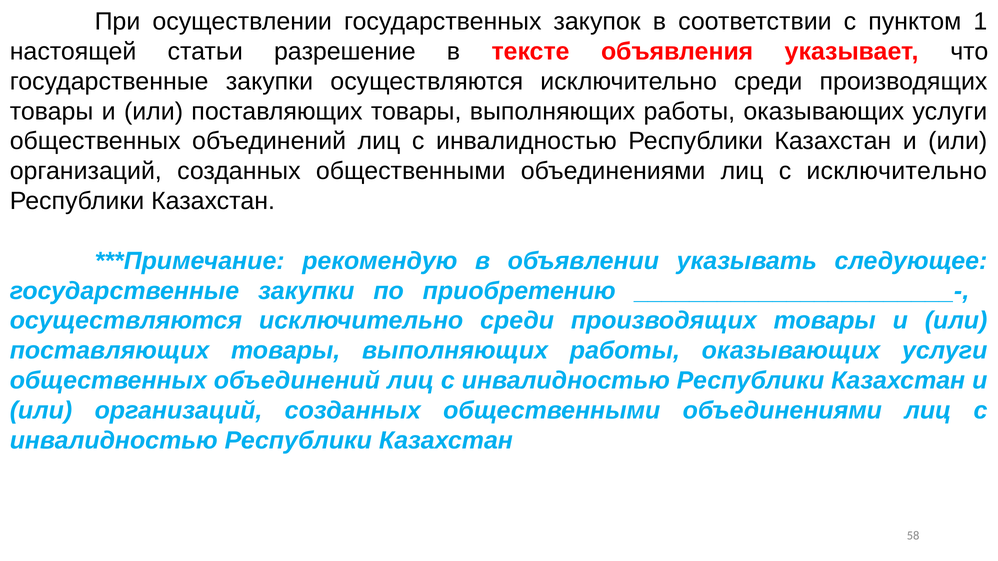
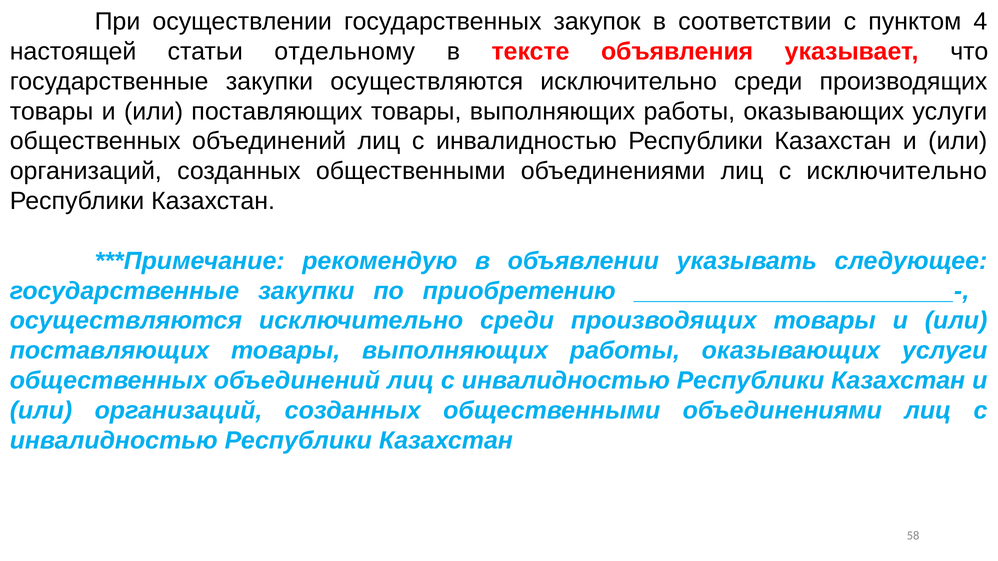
1: 1 -> 4 (980, 22)
разрешение: разрешение -> отдельному (345, 52)
